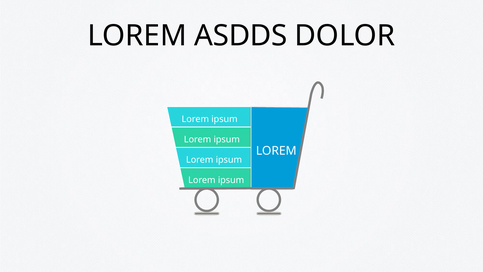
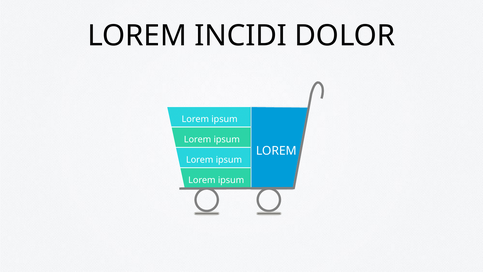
ASDDS: ASDDS -> INCIDI (241, 36)
